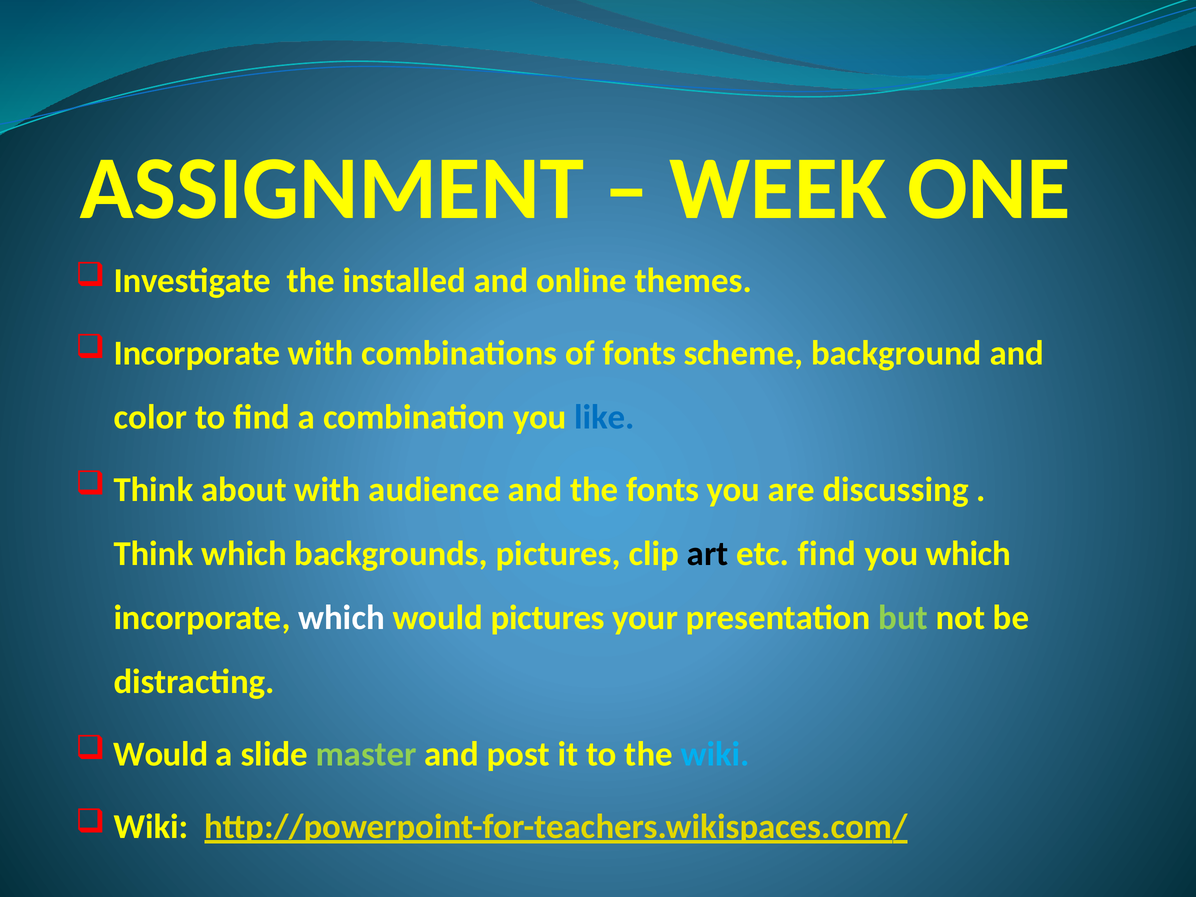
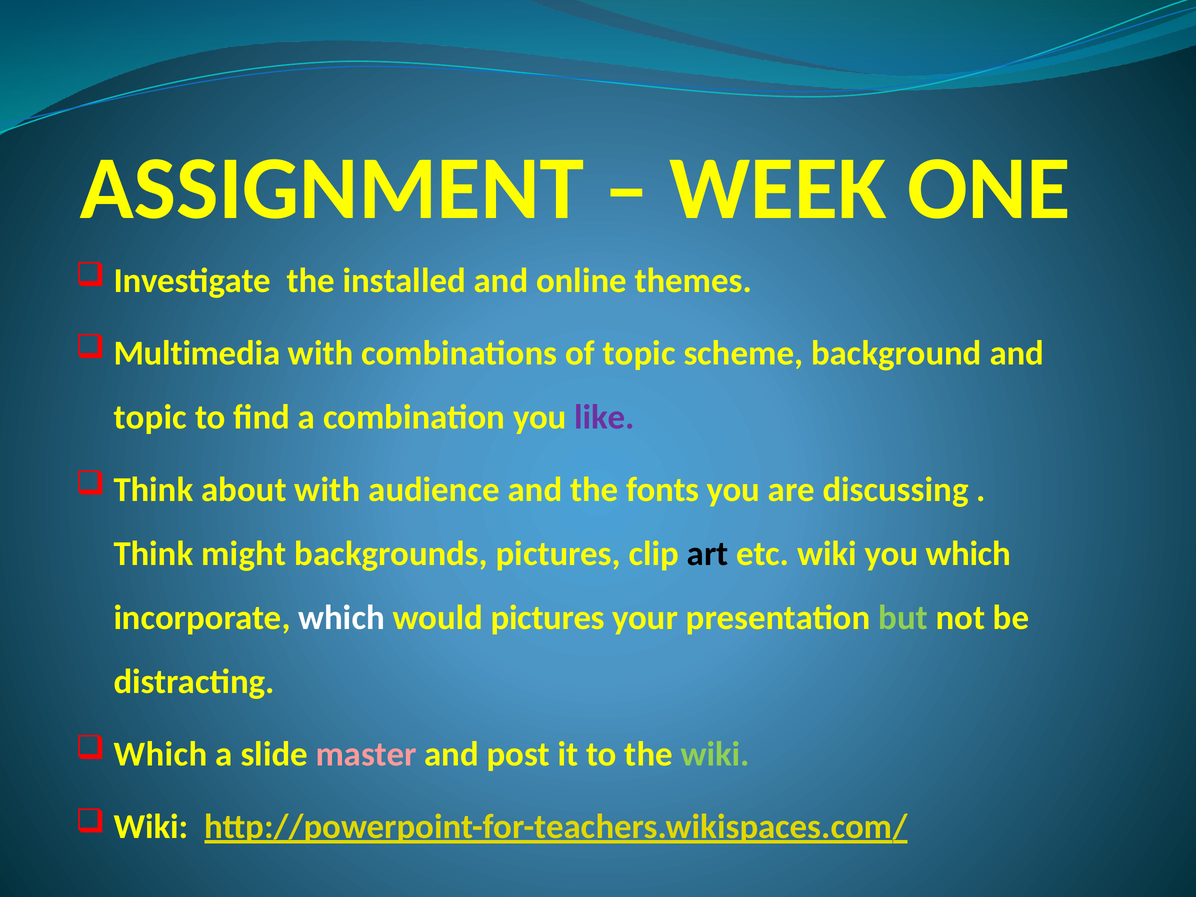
Incorporate: Incorporate -> Multimedia (197, 353)
of fonts: fonts -> topic (639, 353)
color: color -> topic (150, 417)
like colour: blue -> purple (604, 417)
Think which: which -> might (244, 554)
etc find: find -> wiki (827, 554)
Would: Would -> Which (160, 754)
master colour: light green -> pink (366, 754)
wiki colour: light blue -> light green (715, 754)
